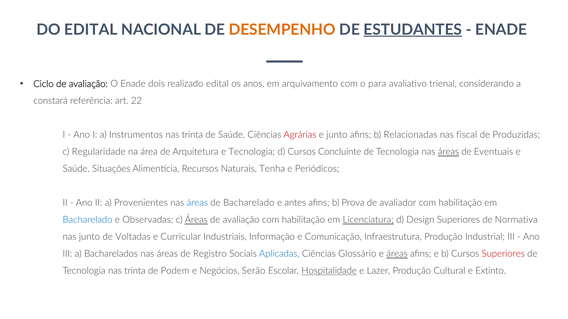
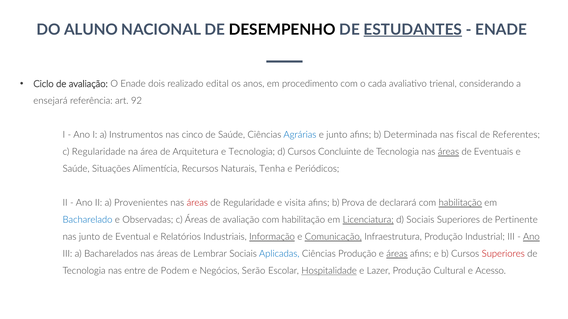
DO EDITAL: EDITAL -> ALUNO (91, 30)
DESEMPENHO colour: orange -> black (282, 30)
arquivamento: arquivamento -> procedimento (310, 84)
para: para -> cada (377, 84)
constará: constará -> ensejará (50, 101)
22: 22 -> 92 (137, 101)
trinta: trinta -> cinco (192, 135)
Agrárias colour: red -> blue (300, 135)
Relacionadas: Relacionadas -> Determinada (410, 135)
Produzidas: Produzidas -> Referentes (516, 135)
áreas colour: blue -> red (197, 203)
de Bacharelado: Bacharelado -> Regularidade (249, 203)
antes: antes -> visita (295, 203)
avaliador: avaliador -> declarará (398, 203)
habilitação underline: none -> present (460, 203)
Áreas underline: present -> none (196, 220)
d Design: Design -> Sociais (420, 220)
Normativa: Normativa -> Pertinente (516, 220)
Voltadas: Voltadas -> Eventual (133, 237)
Curricular: Curricular -> Relatórios (181, 237)
Informação underline: none -> present (272, 237)
Comunicação underline: none -> present (333, 237)
Ano underline: none -> present (531, 237)
Registro: Registro -> Lembrar (210, 254)
Ciências Glossário: Glossário -> Produção (357, 254)
Tecnologia nas trinta: trinta -> entre (135, 271)
Extinto: Extinto -> Acesso (491, 271)
